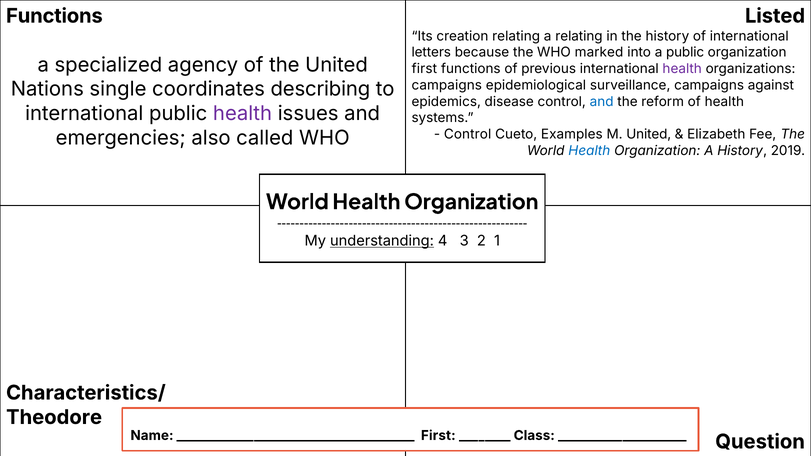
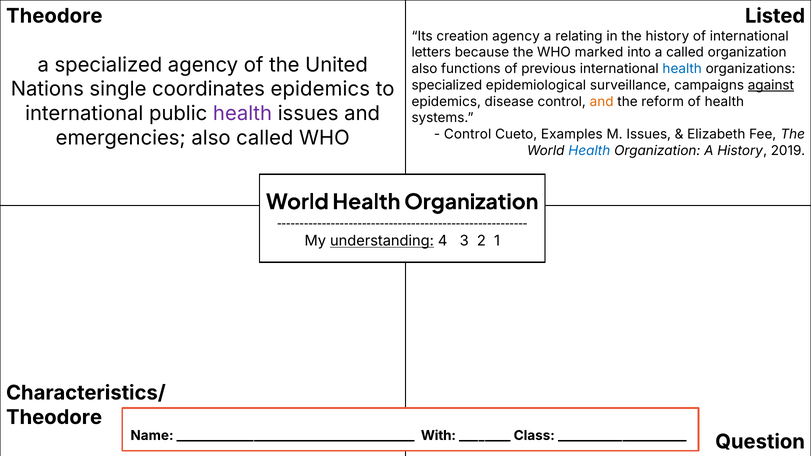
Functions: Functions -> Theodore (54, 16)
creation relating: relating -> agency (516, 36)
a public: public -> called (685, 53)
first: first -> also (424, 69)
health colour: purple -> blue (682, 69)
campaigns: campaigns -> specialized (447, 85)
against underline: none -> present (771, 85)
coordinates describing: describing -> epidemics (320, 89)
and colour: blue -> orange (602, 102)
M United: United -> Issues (649, 134)
First: First -> With (438, 436)
